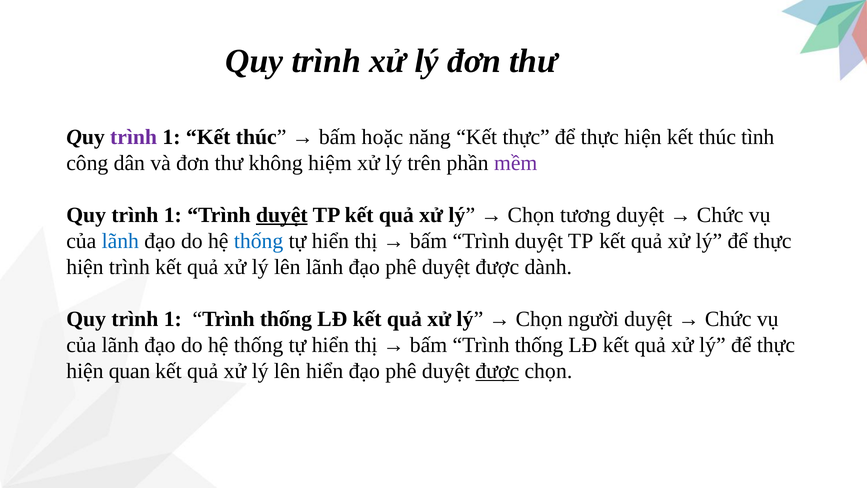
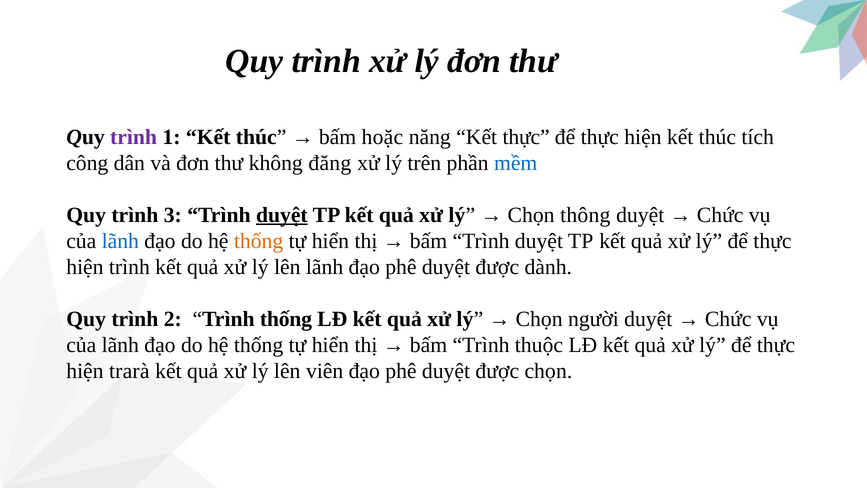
tình: tình -> tích (758, 137)
hiệm: hiệm -> đăng (330, 163)
mềm colour: purple -> blue (516, 163)
1: 1 -> 3 (173, 215)
tương: tương -> thông (585, 215)
thống colour: blue -> orange (259, 241)
1: 1 -> 2 (173, 319)
bấm Trình thống: thống -> thuộc (539, 345)
quan: quan -> trarà (129, 371)
lên hiển: hiển -> viên (325, 371)
được underline: present -> none (497, 371)
